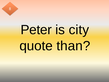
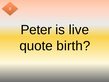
city: city -> live (79, 30)
than: than -> birth (73, 46)
